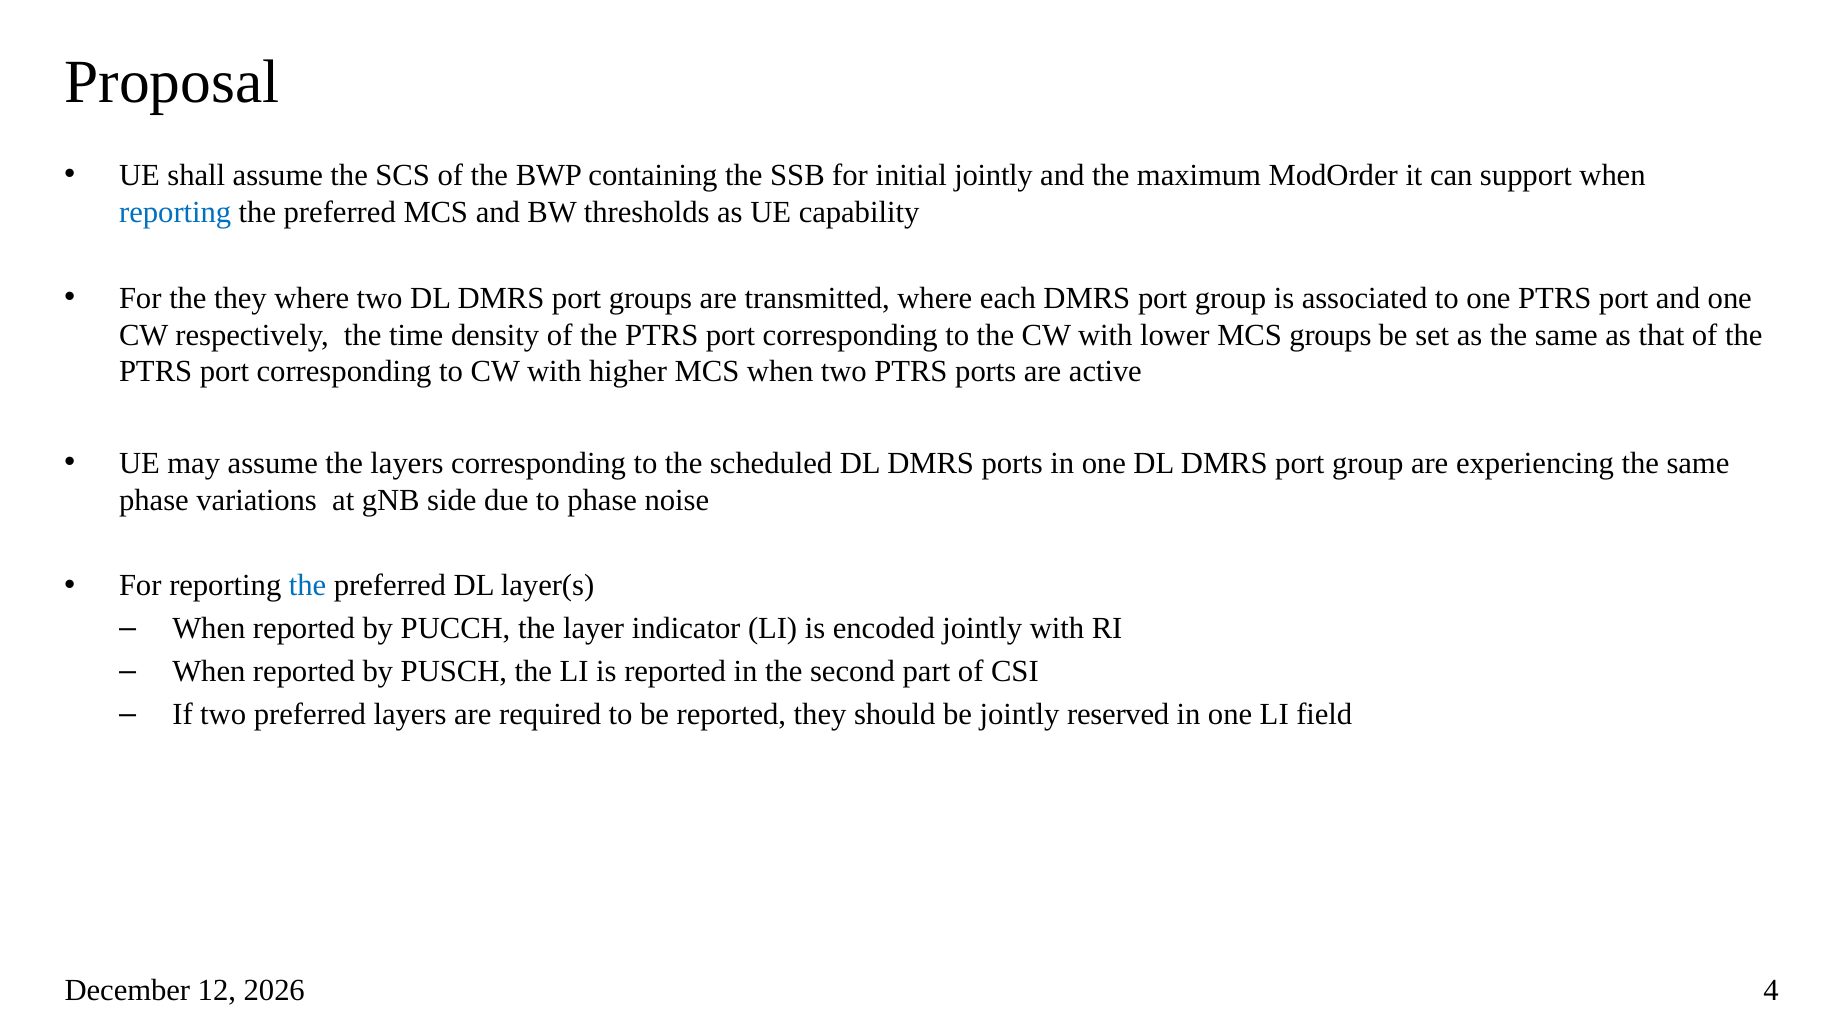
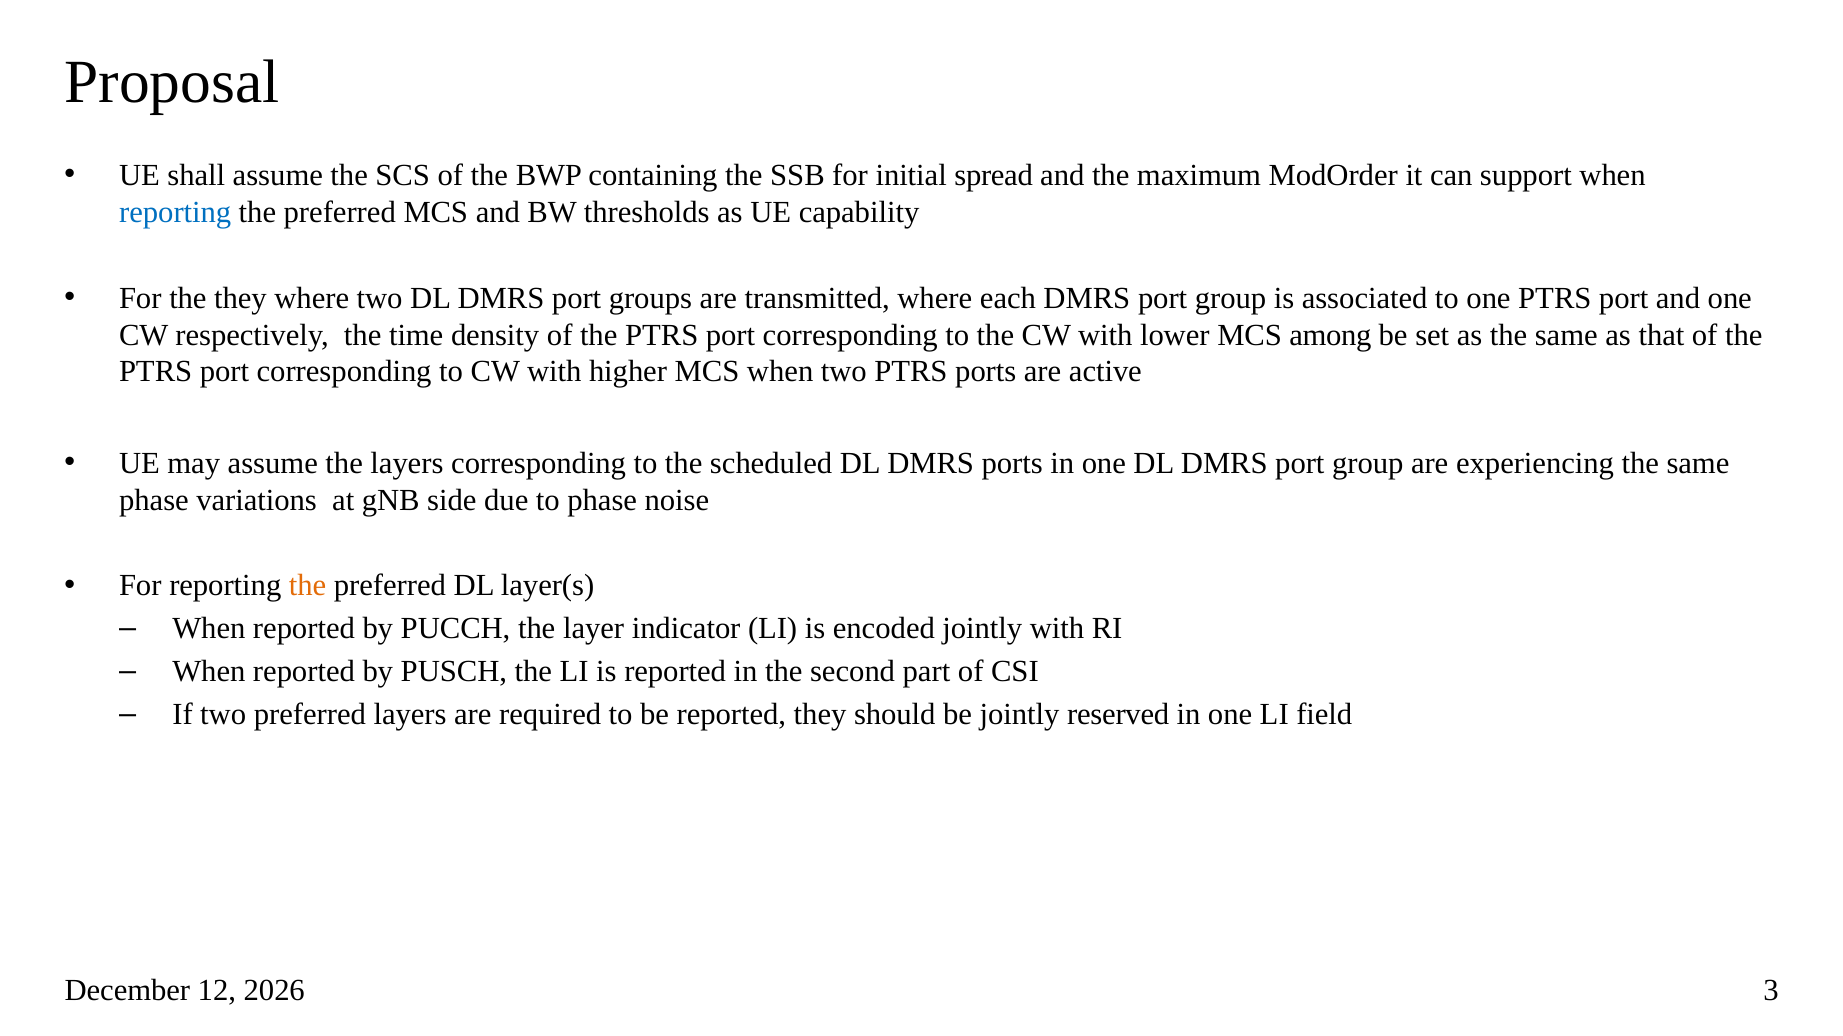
initial jointly: jointly -> spread (994, 176)
MCS groups: groups -> among (1330, 335)
the colour: blue -> orange (308, 586)
4: 4 -> 3 (1771, 991)
